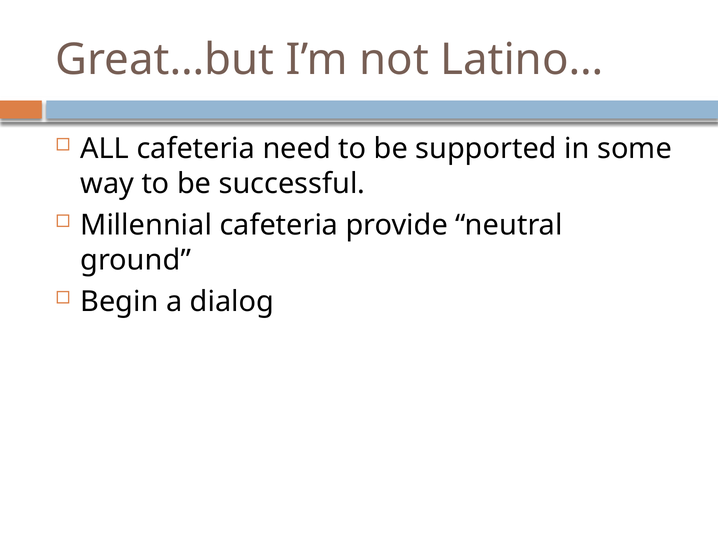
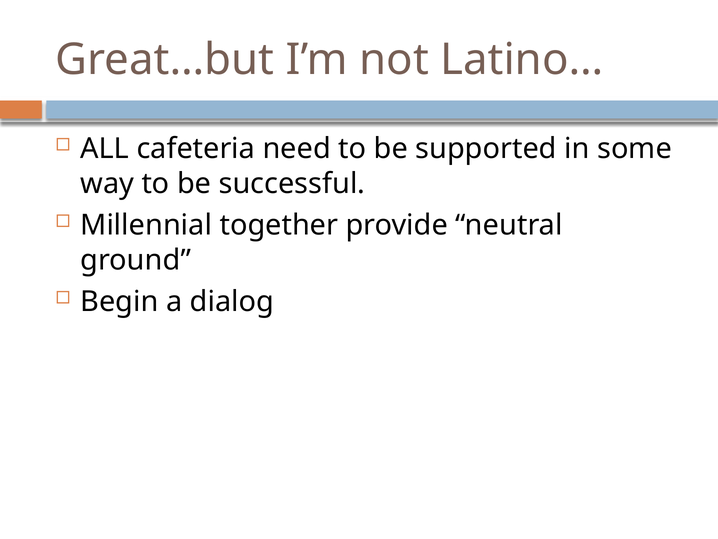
Millennial cafeteria: cafeteria -> together (279, 225)
